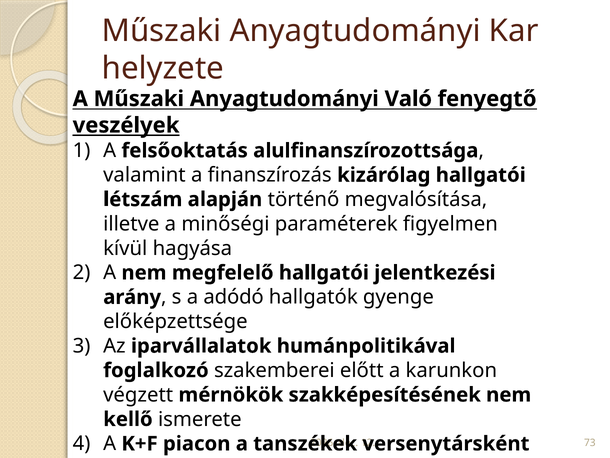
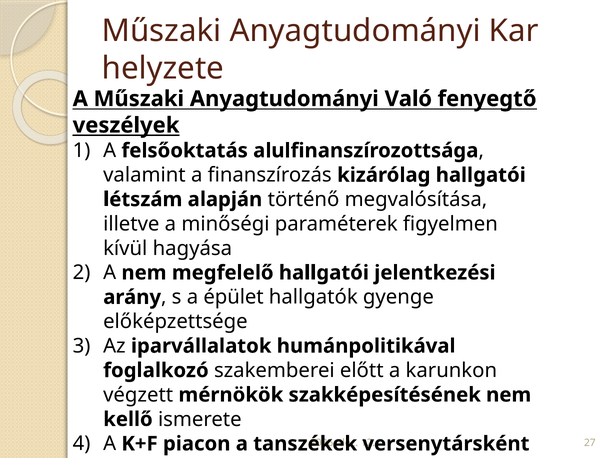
adódó: adódó -> épület (234, 297)
73: 73 -> 27 (590, 442)
